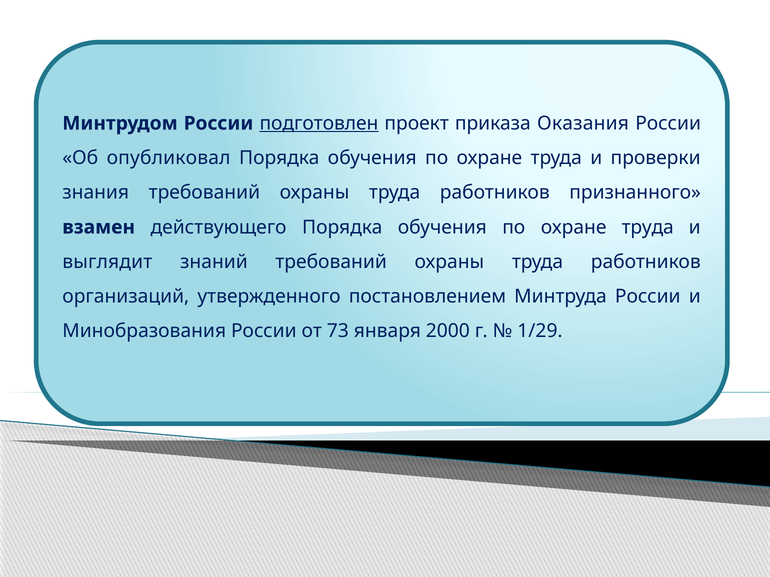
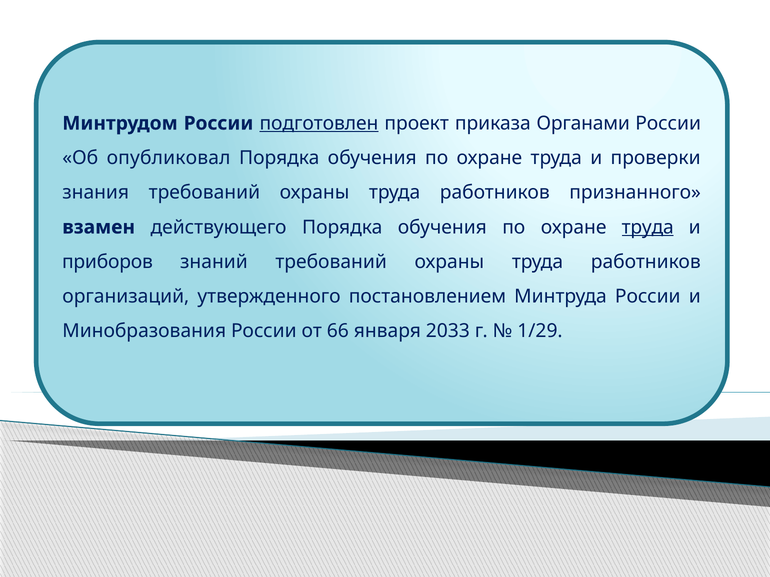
Оказания: Оказания -> Органами (583, 123)
труда underline: none -> present (648, 227)
выглядит: выглядит -> приборов (107, 262)
73: 73 -> 66 (338, 331)
2000: 2000 -> 2033 (448, 331)
